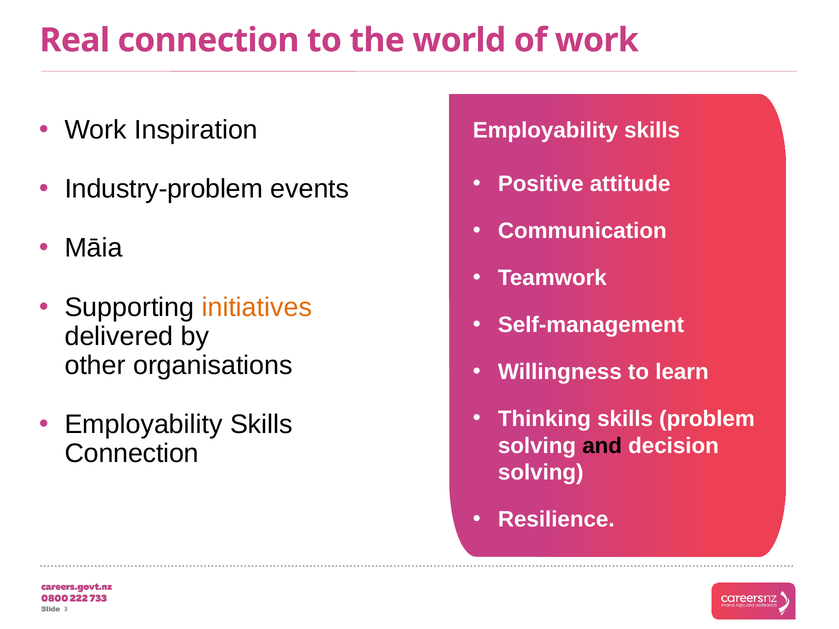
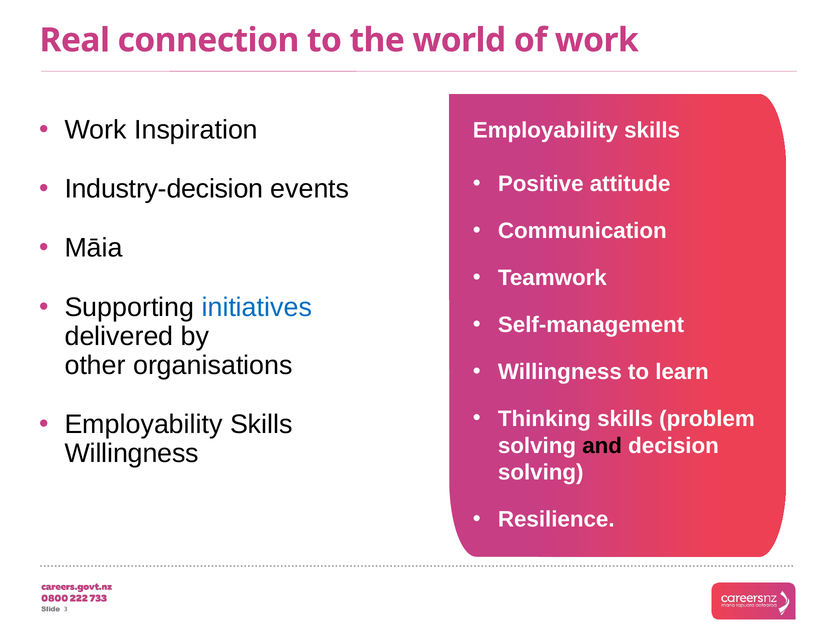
Industry-problem: Industry-problem -> Industry-decision (164, 189)
initiatives colour: orange -> blue (257, 307)
Connection: Connection -> Willingness (132, 454)
